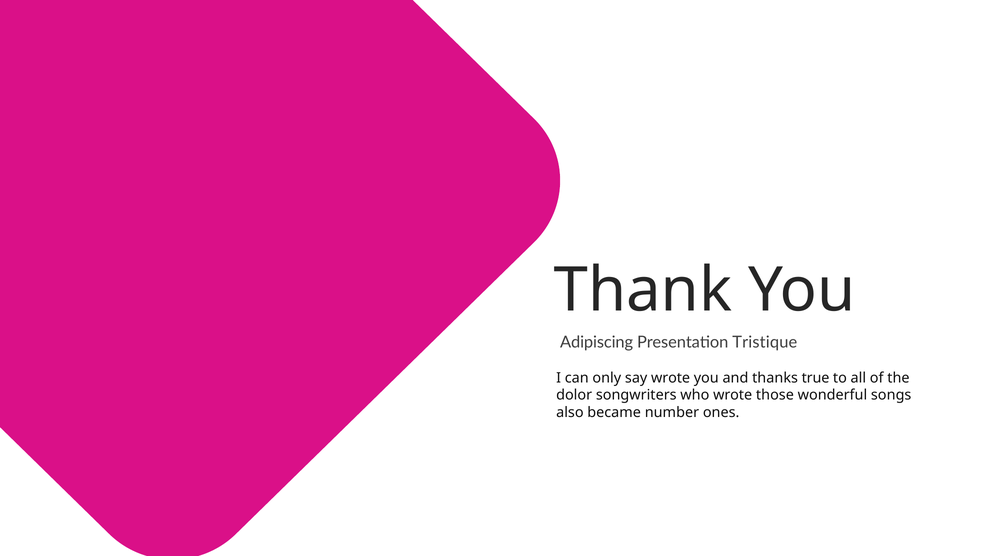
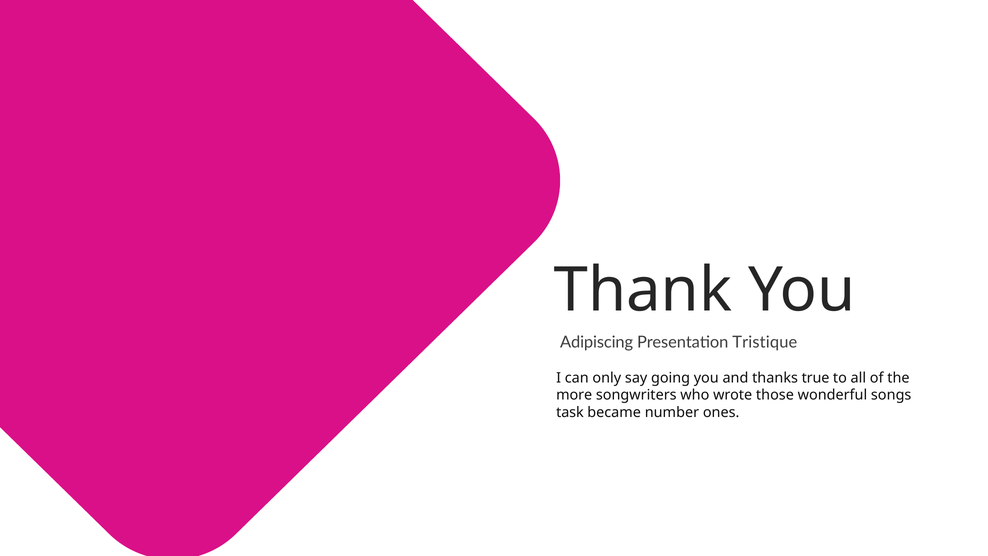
say wrote: wrote -> going (671, 378)
dolor: dolor -> more (574, 395)
also: also -> task (570, 412)
